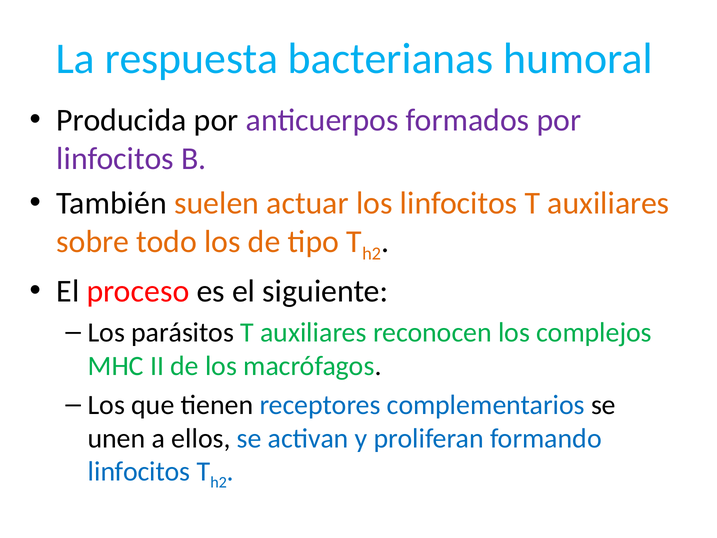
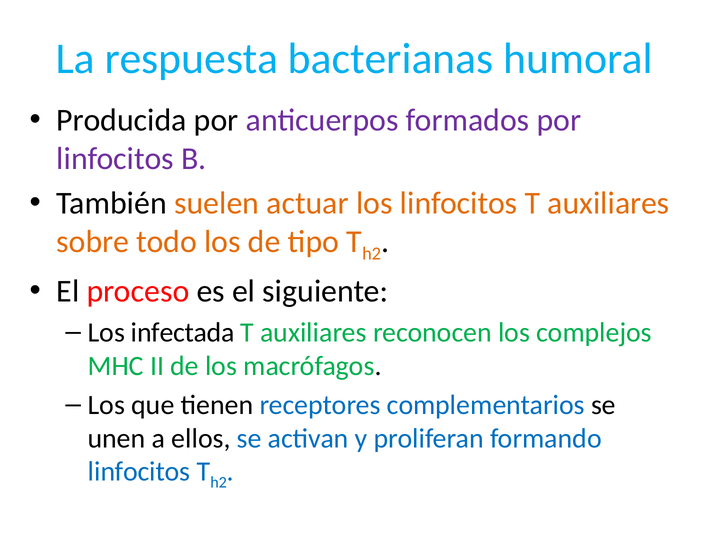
parásitos: parásitos -> infectada (183, 332)
